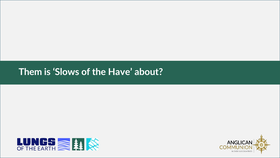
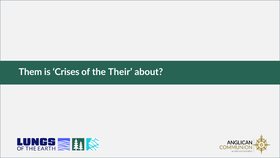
Slows: Slows -> Crises (66, 72)
Have: Have -> Their (120, 72)
